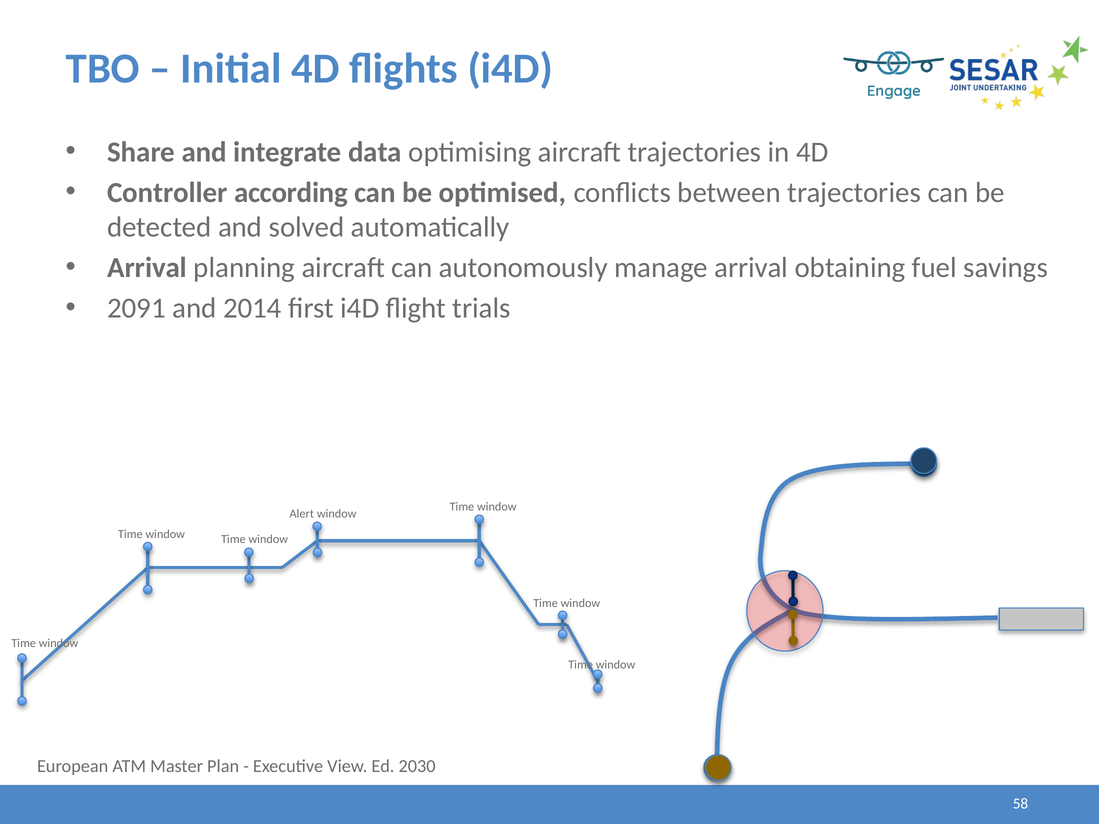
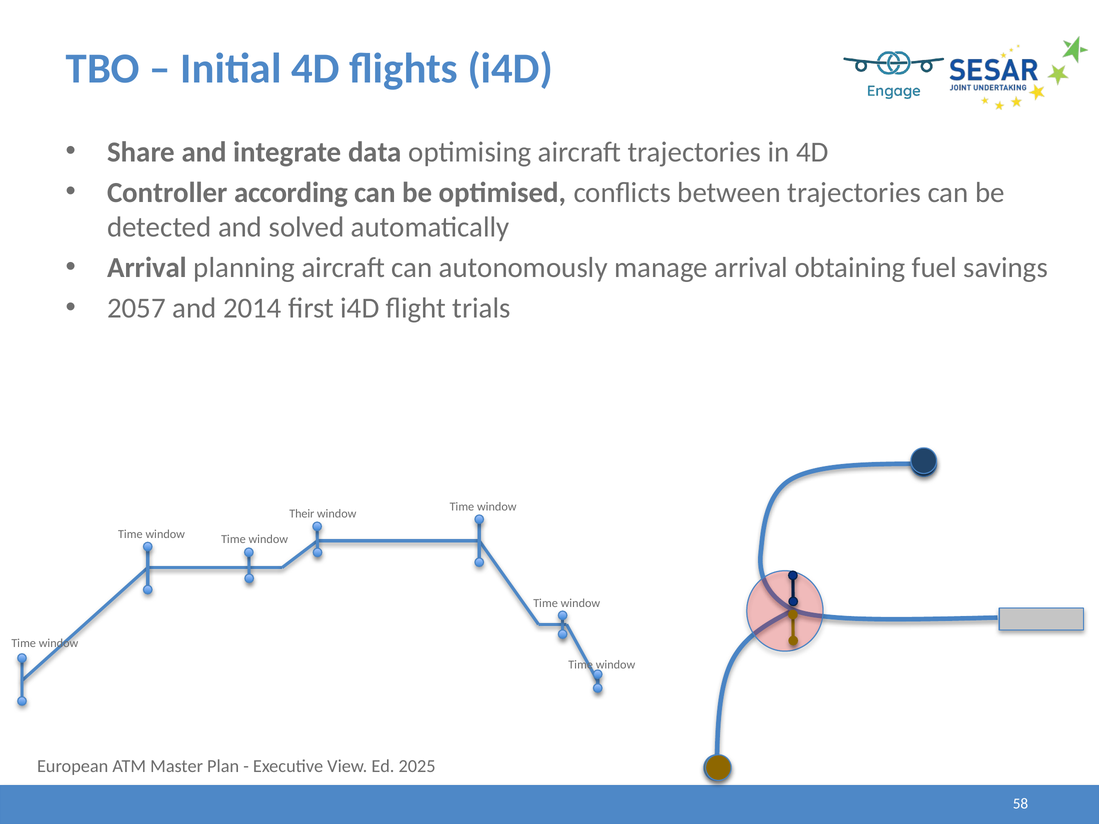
2091: 2091 -> 2057 (136, 308)
Alert: Alert -> Their (302, 514)
2030: 2030 -> 2025 (417, 767)
